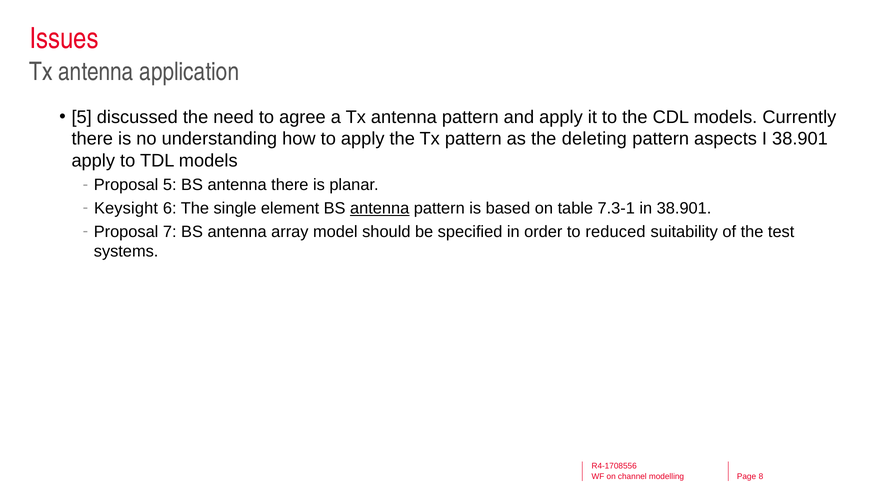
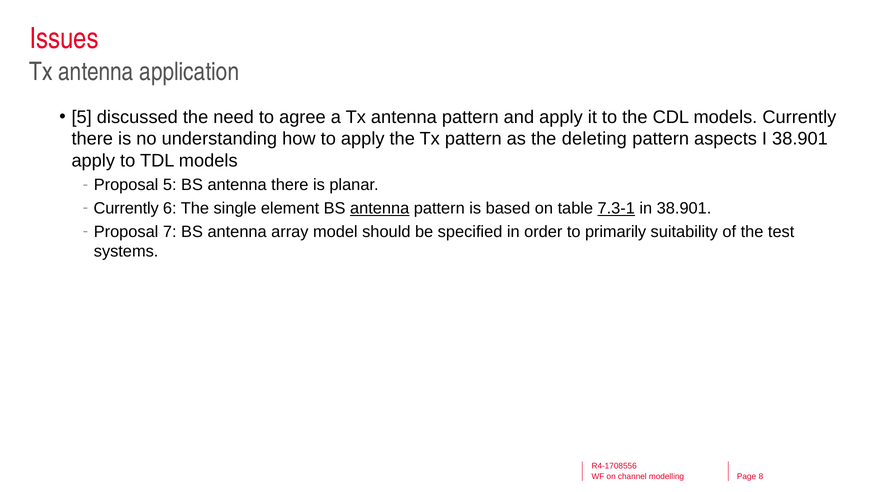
Keysight: Keysight -> Currently (126, 208)
7.3-1 underline: none -> present (616, 208)
reduced: reduced -> primarily (616, 232)
